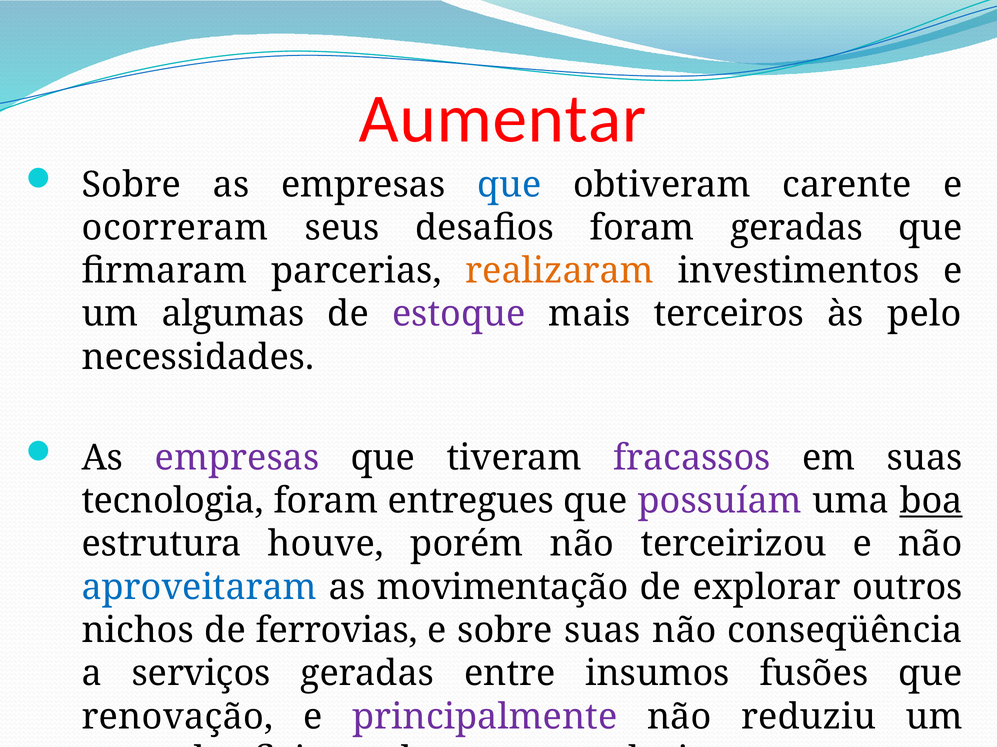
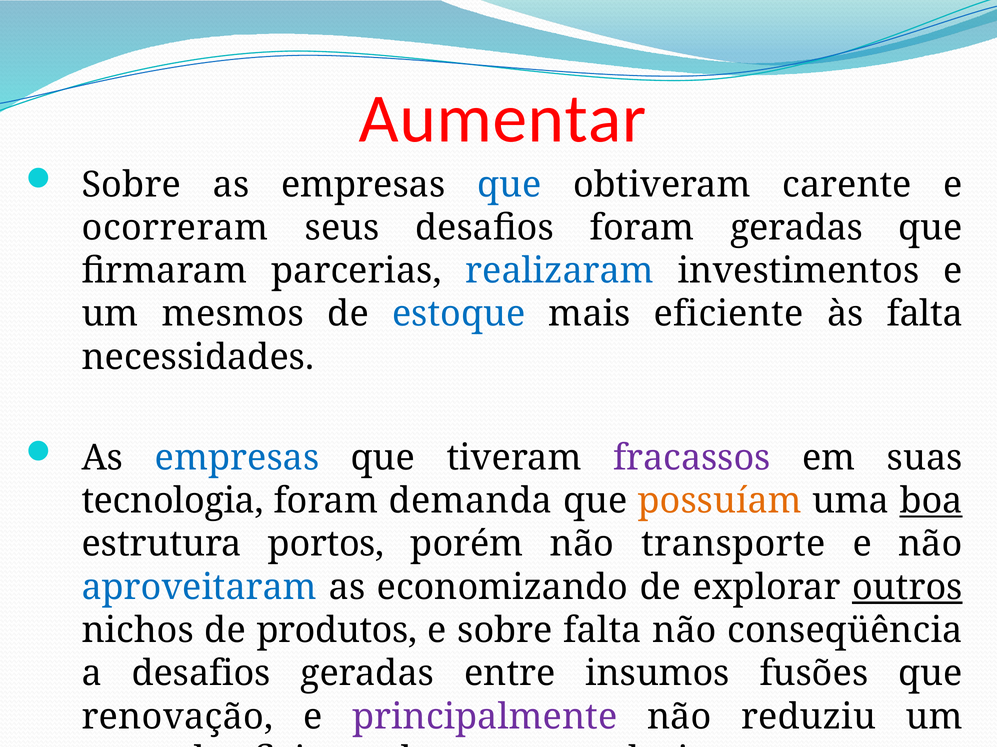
realizaram colour: orange -> blue (560, 271)
algumas: algumas -> mesmos (233, 314)
estoque colour: purple -> blue (459, 314)
mais terceiros: terceiros -> eficiente (729, 314)
às pelo: pelo -> falta (925, 314)
empresas colour: purple -> blue (237, 458)
entregues: entregues -> demanda (471, 501)
possuíam colour: purple -> orange (720, 501)
houve: houve -> portos (326, 545)
terceirizou: terceirizou -> transporte (733, 545)
movimentação: movimentação -> economizando (502, 588)
outros underline: none -> present (907, 588)
ferrovias: ferrovias -> produtos (337, 631)
sobre suas: suas -> falta (602, 631)
a serviços: serviços -> desafios (201, 674)
